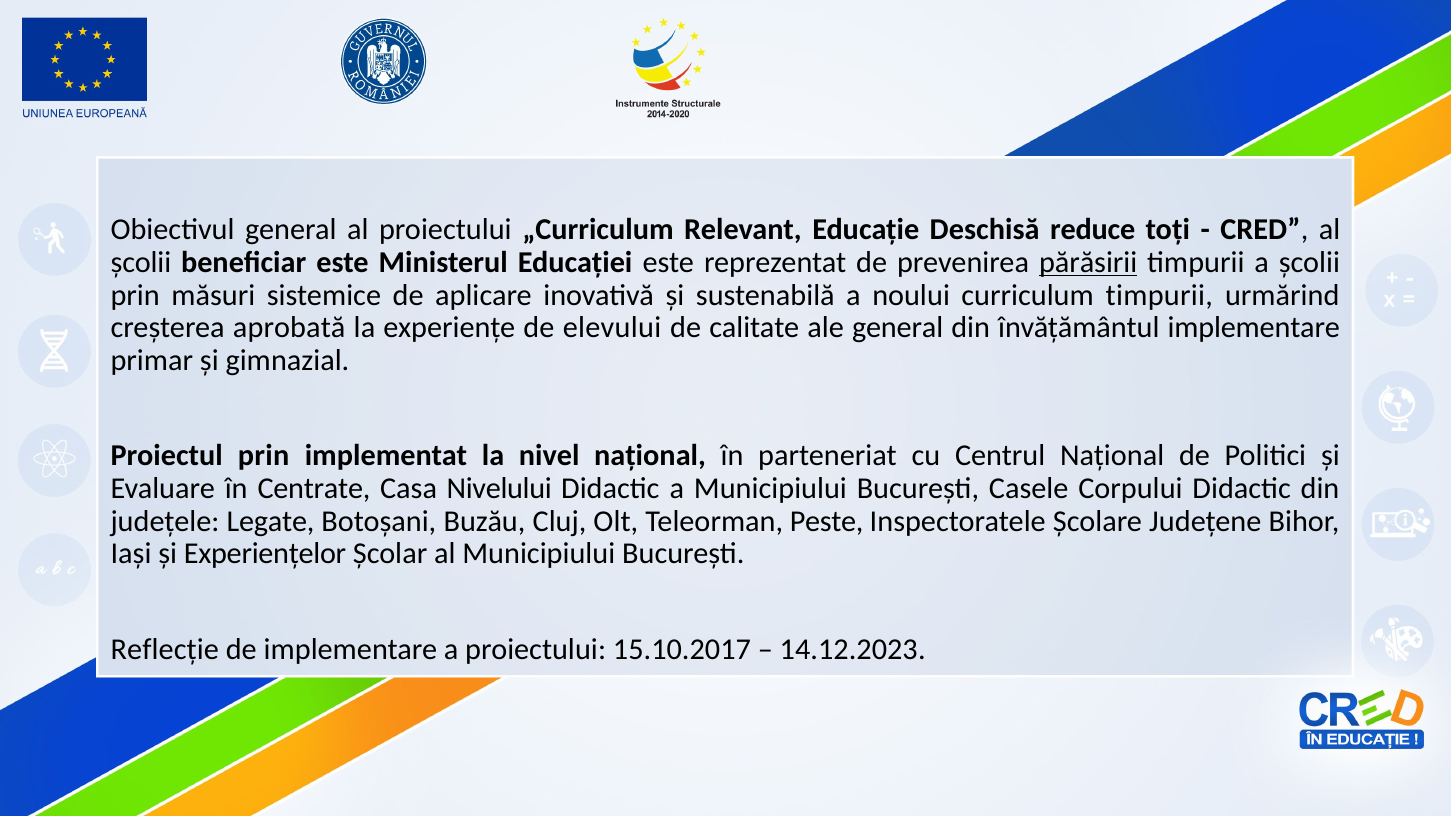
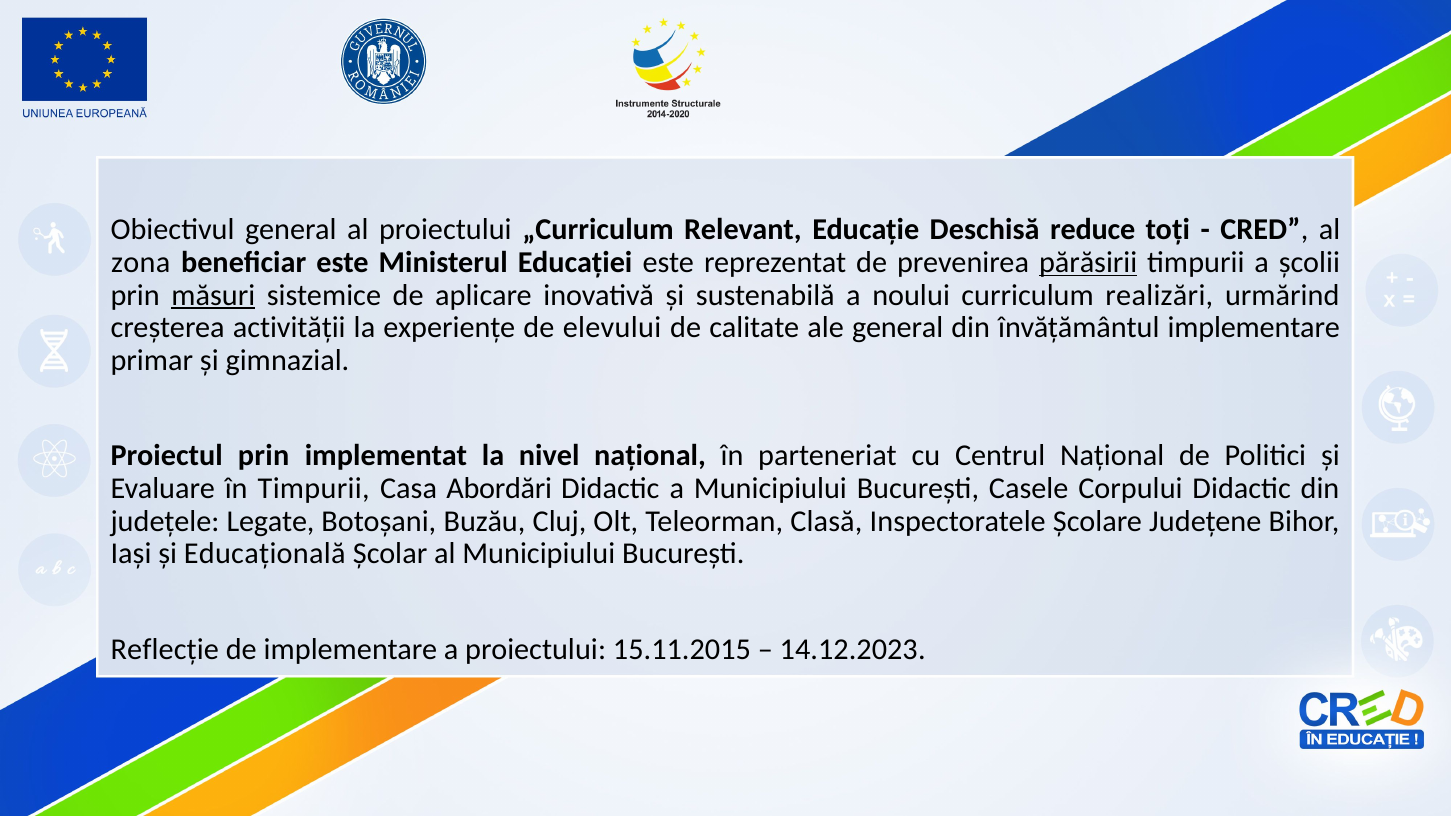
școlii: școlii -> zona (141, 262)
măsuri underline: none -> present (213, 295)
curriculum timpurii: timpurii -> realizări (1159, 295)
aprobată: aprobată -> activității (289, 328)
în Centrate: Centrate -> Timpurii (314, 489)
Nivelului: Nivelului -> Abordări (499, 489)
Peste: Peste -> Clasă (826, 521)
Experiențelor: Experiențelor -> Educațională (265, 554)
15.10.2017: 15.10.2017 -> 15.11.2015 (682, 649)
